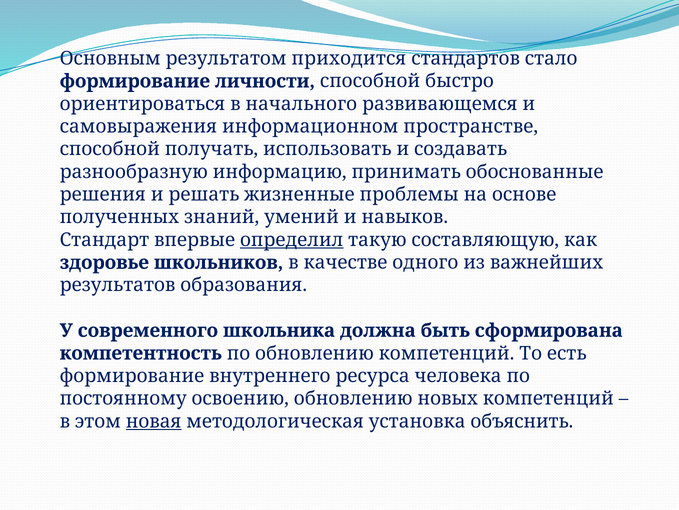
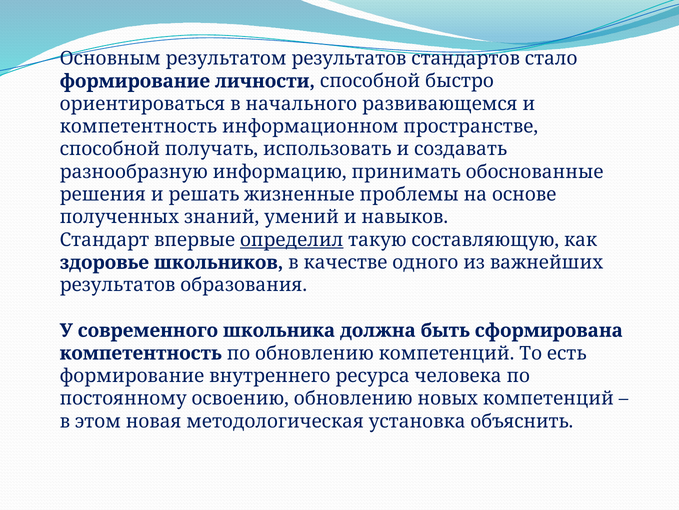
результатом приходится: приходится -> результатов (349, 58)
самовыражения: самовыражения -> компетентность (138, 126)
новая underline: present -> none (154, 421)
